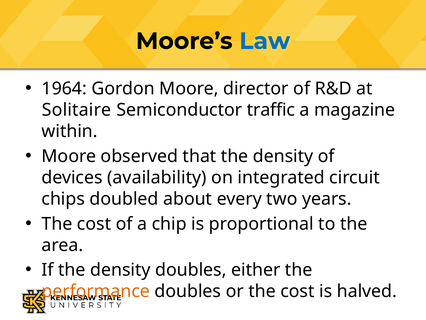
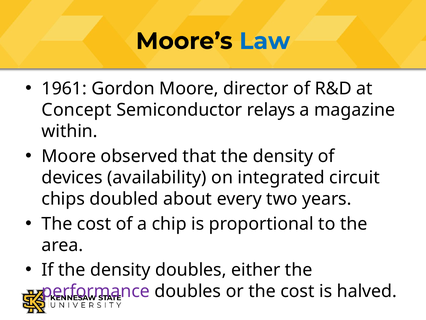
1964: 1964 -> 1961 (64, 89)
Solitaire: Solitaire -> Concept (77, 110)
traffic: traffic -> relays (271, 110)
performance colour: orange -> purple (96, 291)
